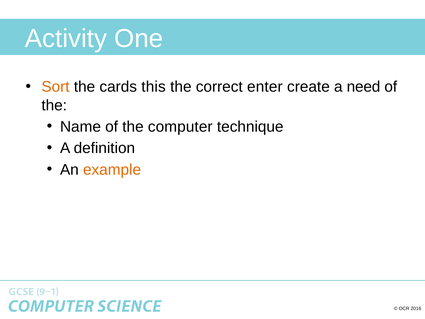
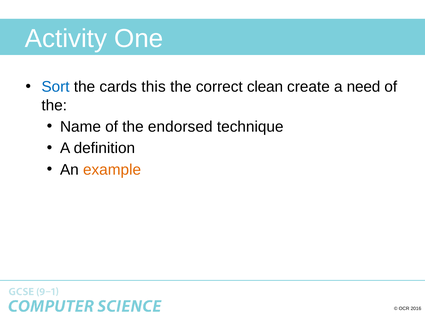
Sort colour: orange -> blue (56, 87)
enter: enter -> clean (265, 87)
computer: computer -> endorsed (180, 127)
